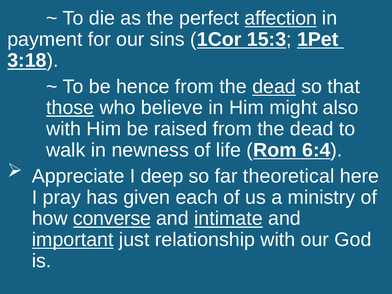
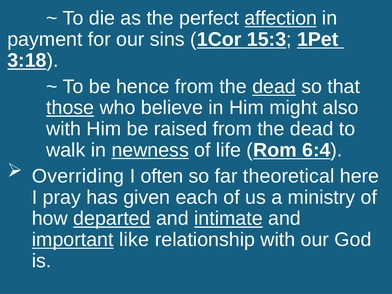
newness underline: none -> present (150, 150)
Appreciate: Appreciate -> Overriding (78, 176)
deep: deep -> often (162, 176)
converse: converse -> departed (112, 219)
just: just -> like (134, 240)
